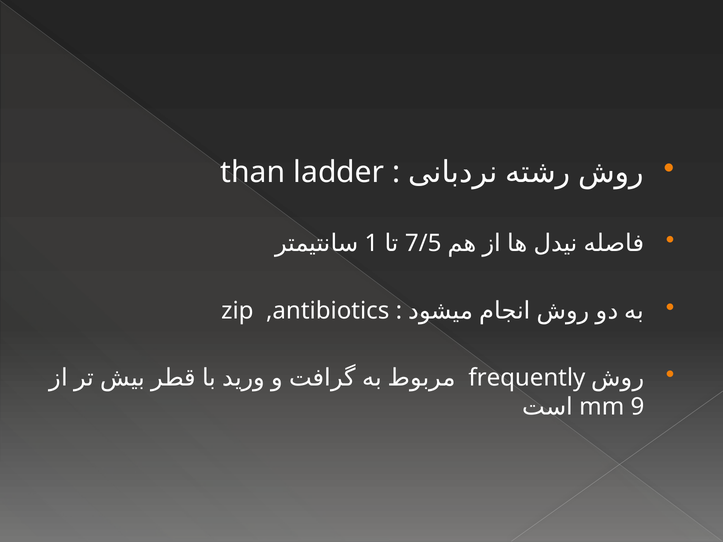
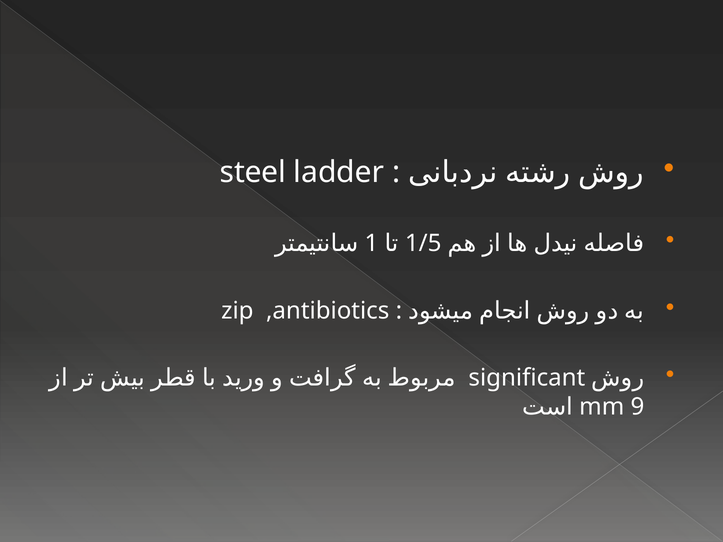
than: than -> steel (253, 173)
7/5: 7/5 -> 1/5 (423, 243)
frequently: frequently -> significant (527, 378)
